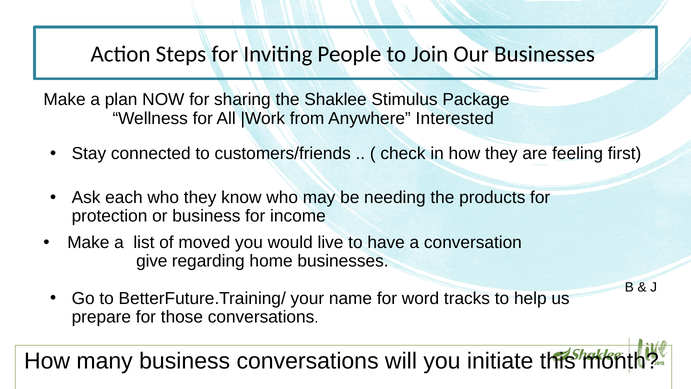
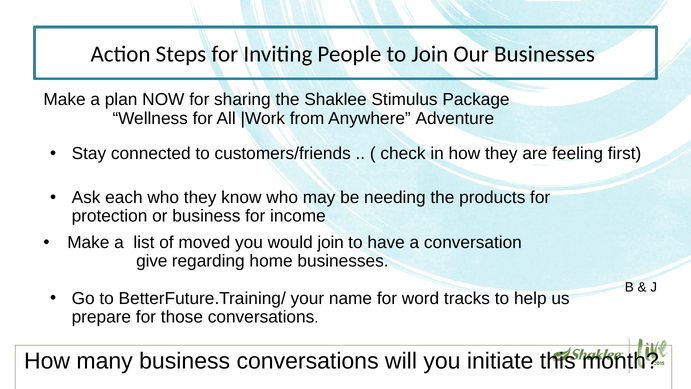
Interested: Interested -> Adventure (455, 118)
would live: live -> join (331, 242)
